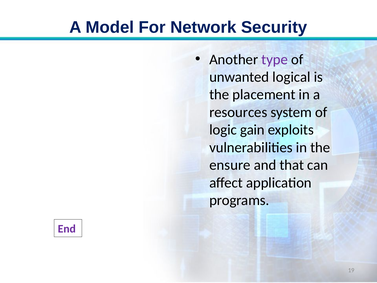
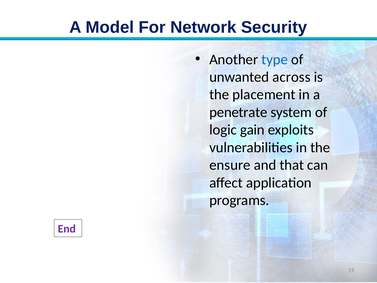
type colour: purple -> blue (275, 59)
logical: logical -> across (291, 77)
resources: resources -> penetrate (238, 112)
